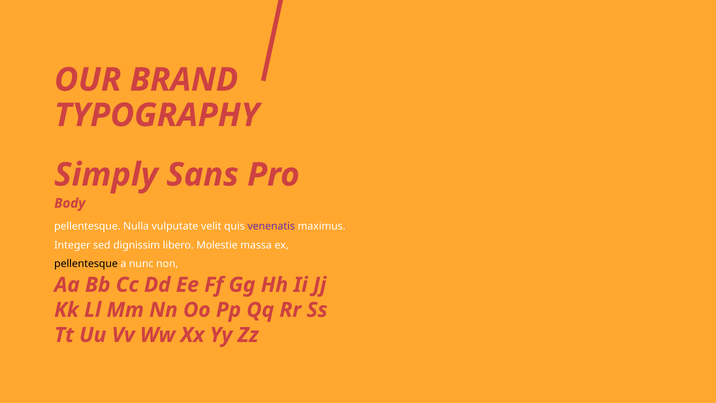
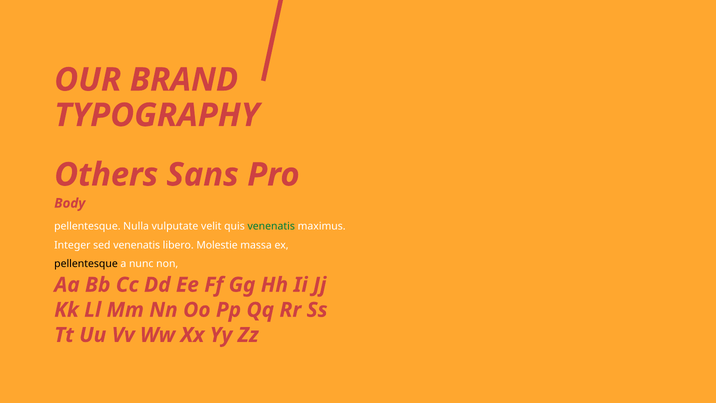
Simply: Simply -> Others (106, 175)
venenatis colour: purple -> green (271, 226)
sed dignissim: dignissim -> venenatis (137, 245)
